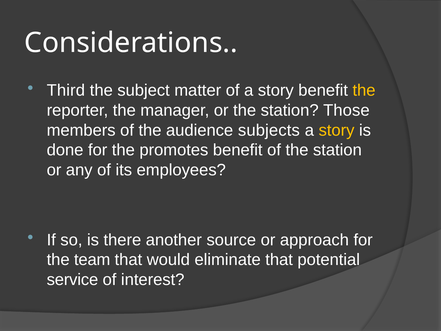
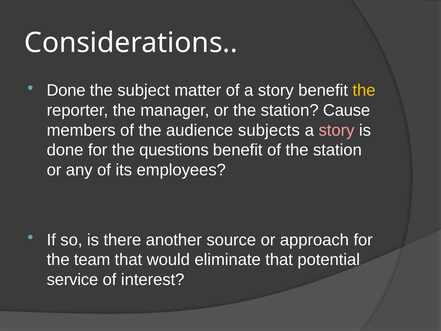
Third: Third -> Done (66, 90)
Those: Those -> Cause (347, 110)
story colour: yellow -> pink (337, 130)
promotes: promotes -> questions (174, 150)
